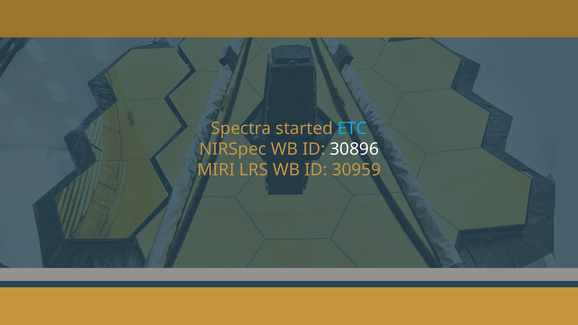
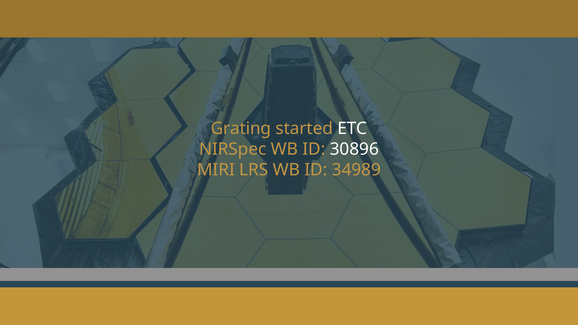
Spectra: Spectra -> Grating (241, 129)
ETC colour: light blue -> white (352, 129)
30959: 30959 -> 34989 (356, 170)
